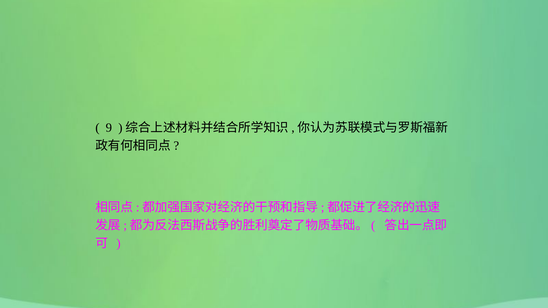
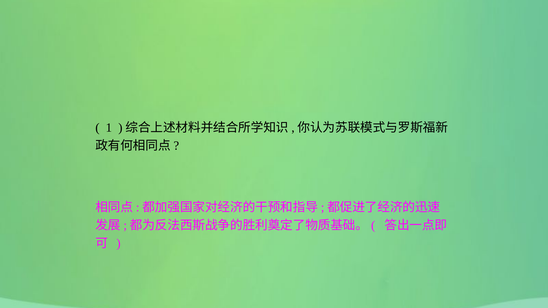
9: 9 -> 1 (109, 128)
